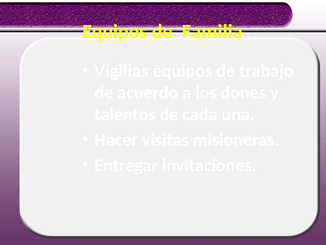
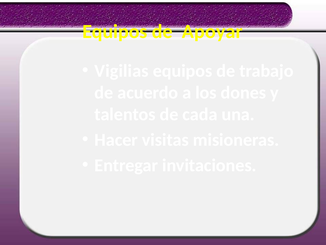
Familia: Familia -> Apoyar (212, 32)
